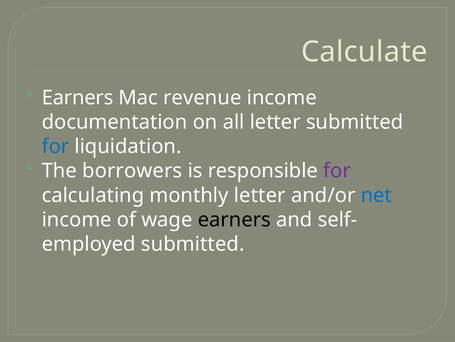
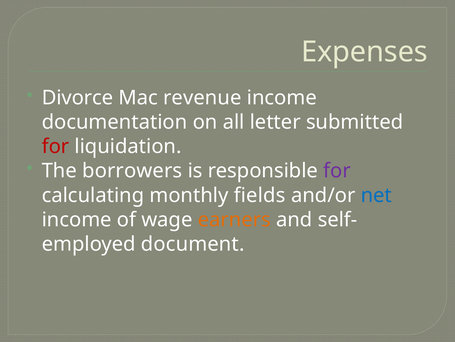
Calculate: Calculate -> Expenses (364, 52)
Earners: Earners -> Divorce (77, 98)
for colour: blue -> red (56, 146)
monthly letter: letter -> fields (260, 195)
earners colour: black -> orange (234, 219)
submitted: submitted -> document (193, 243)
